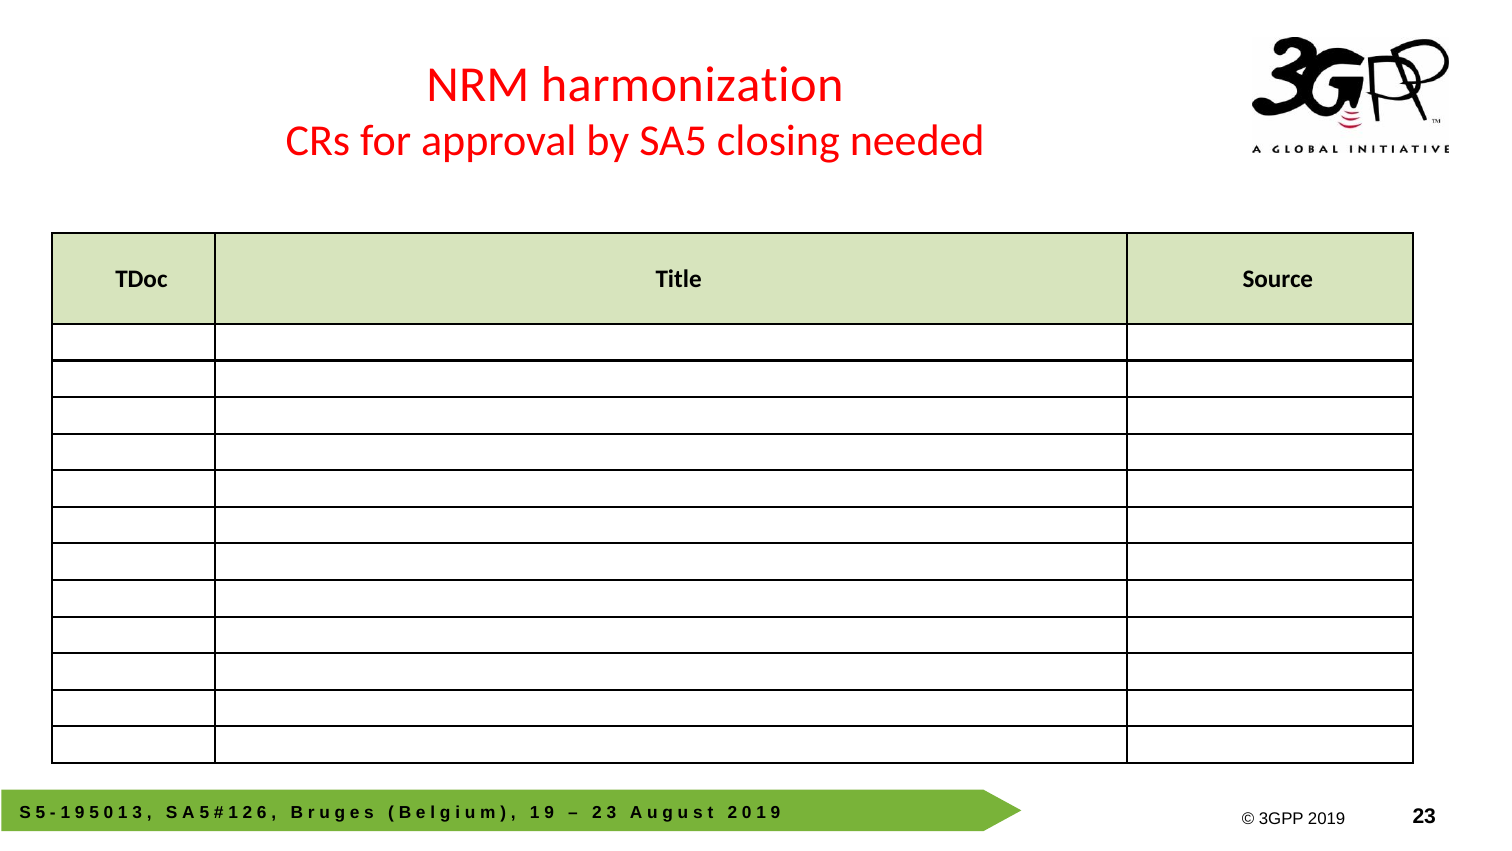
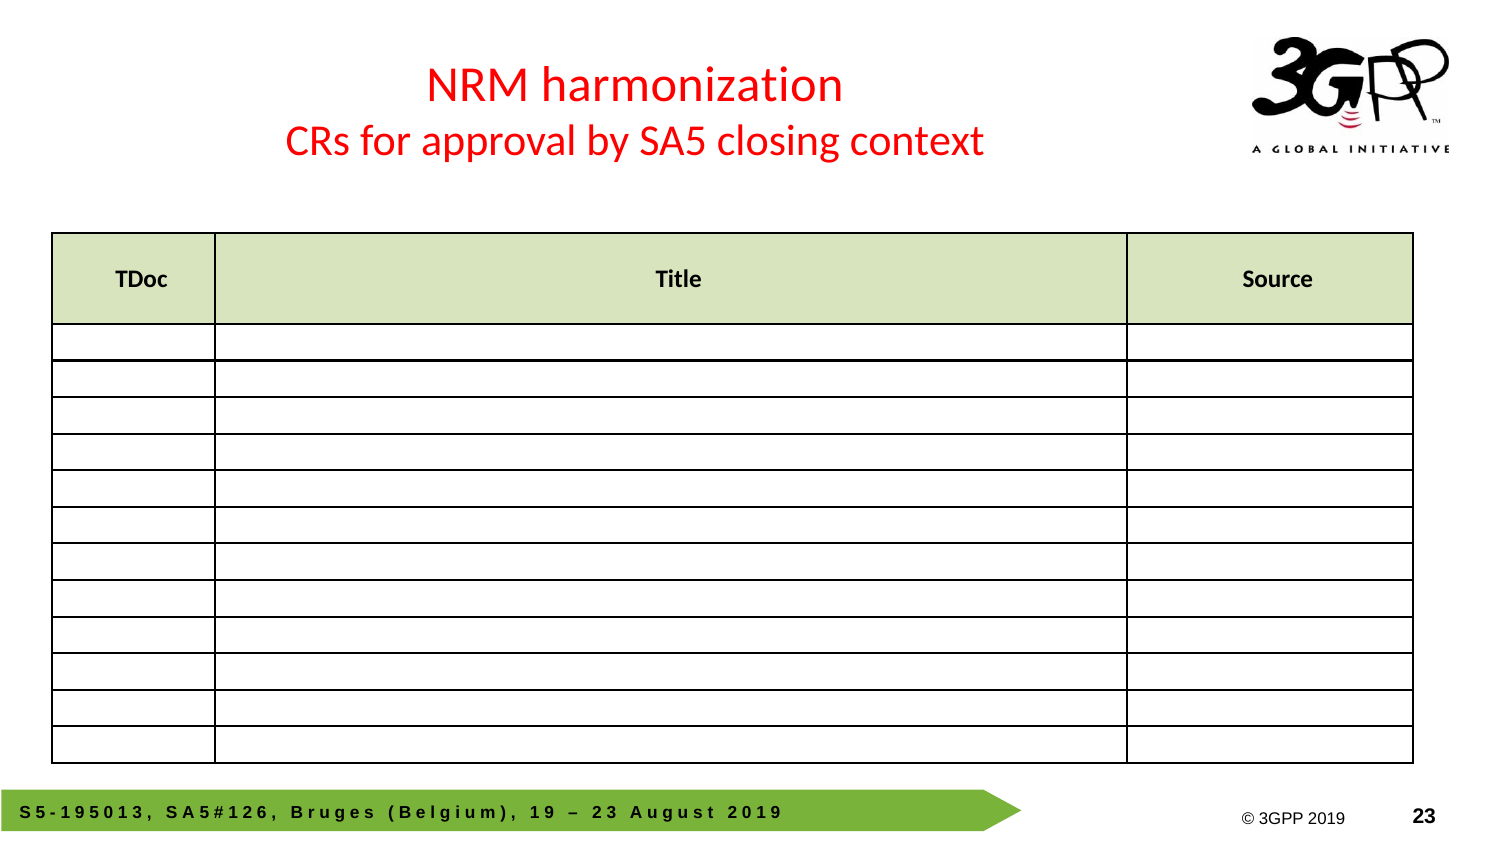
needed: needed -> context (917, 141)
